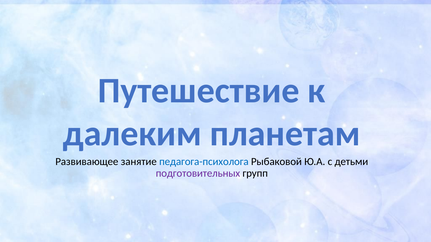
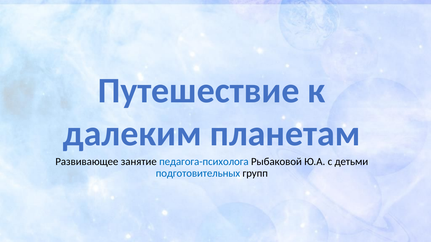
подготовительных colour: purple -> blue (198, 174)
